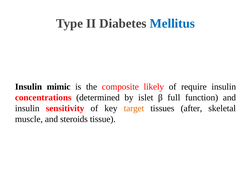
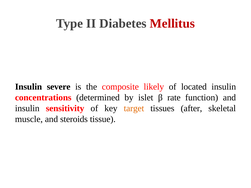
Mellitus colour: blue -> red (172, 24)
mimic: mimic -> severe (59, 87)
require: require -> located (194, 87)
full: full -> rate (174, 98)
